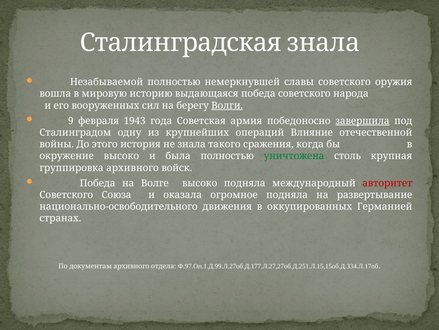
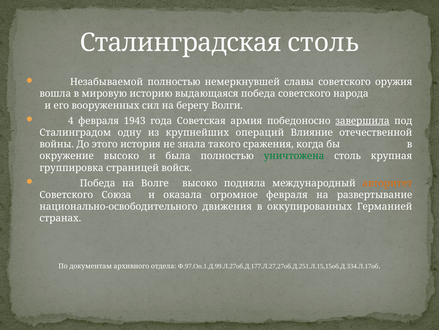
Сталинградская знала: знала -> столь (323, 43)
Волги underline: present -> none (227, 105)
9: 9 -> 4 (71, 121)
группировка архивного: архивного -> страницей (133, 167)
авторитет colour: red -> orange (387, 183)
огромное подняла: подняла -> февраля (287, 194)
